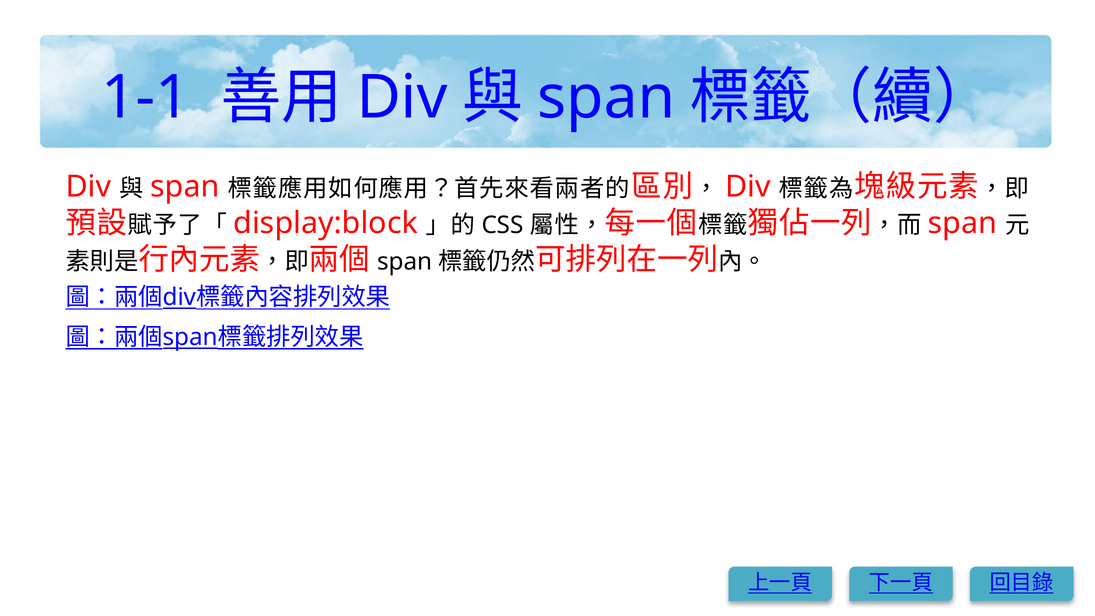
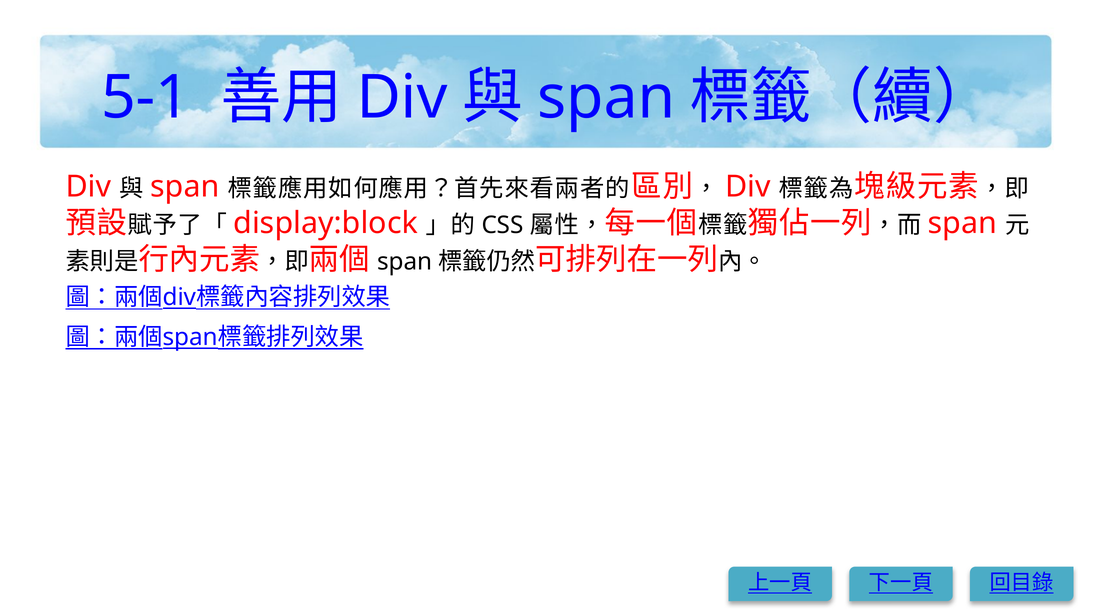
1-1: 1-1 -> 5-1 (146, 97)
